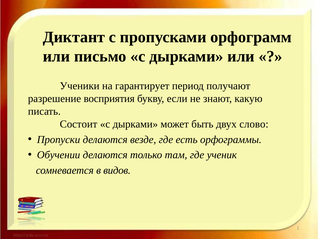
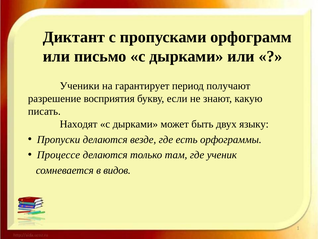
Состоит: Состоит -> Находят (79, 124)
слово: слово -> языку (254, 124)
Обучении: Обучении -> Процессе (59, 155)
